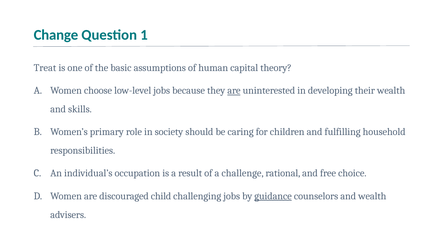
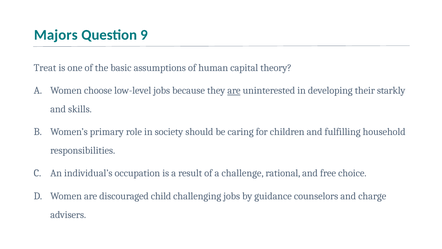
Change: Change -> Majors (56, 35)
1: 1 -> 9 (144, 35)
their wealth: wealth -> starkly (391, 90)
guidance underline: present -> none (273, 196)
and wealth: wealth -> charge (372, 196)
